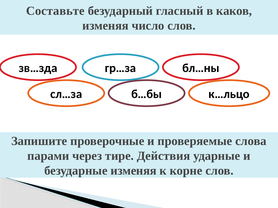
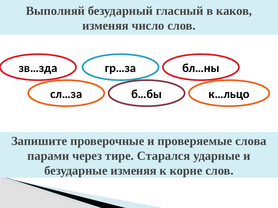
Составьте: Составьте -> Выполняй (55, 11)
Действия: Действия -> Старался (163, 156)
